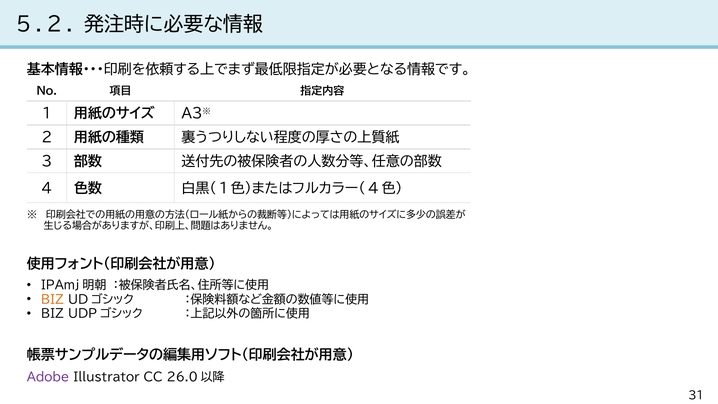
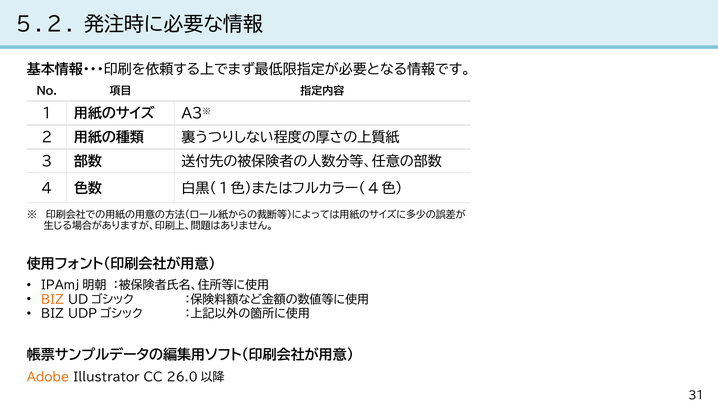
Adobe colour: purple -> orange (48, 377)
